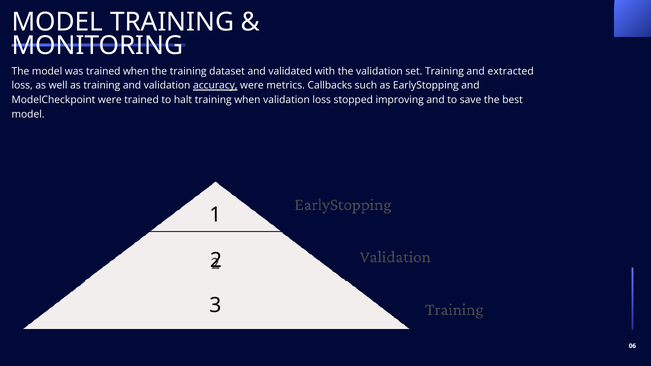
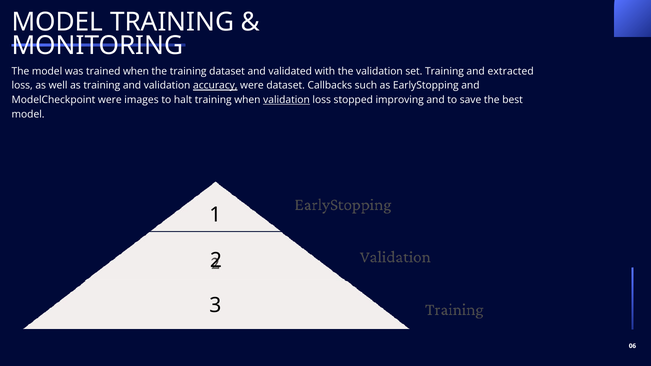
were metrics: metrics -> dataset (286, 86)
were trained: trained -> images (141, 100)
validation underline: none -> present (287, 100)
